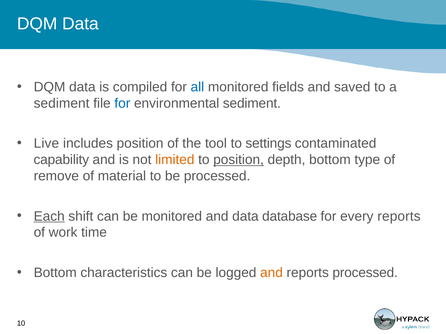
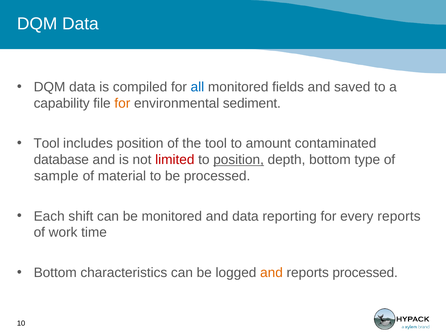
sediment: sediment -> capability (62, 104)
for colour: blue -> orange (122, 104)
Live: Live -> Tool (47, 144)
settings: settings -> amount (268, 144)
capability: capability -> database (61, 160)
limited colour: orange -> red (175, 160)
remove: remove -> sample (56, 176)
Each underline: present -> none (49, 217)
database: database -> reporting (290, 217)
